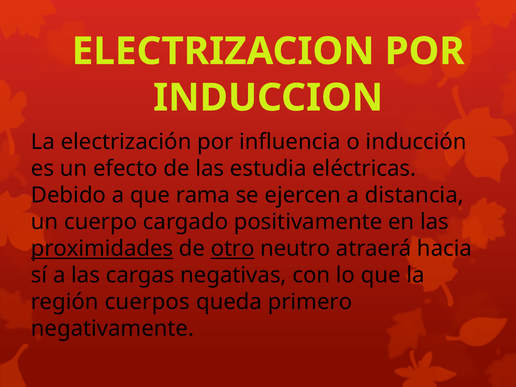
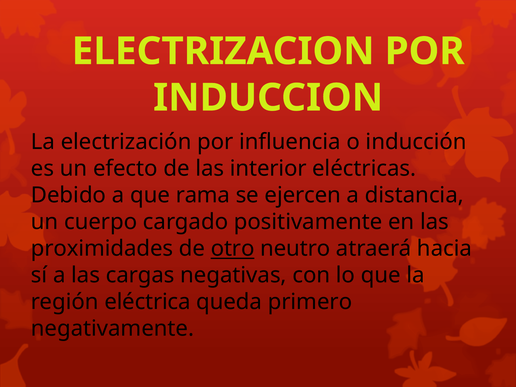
estudia: estudia -> interior (268, 169)
proximidades underline: present -> none (102, 249)
cuerpos: cuerpos -> eléctrica (147, 302)
